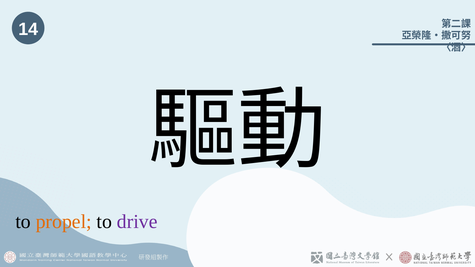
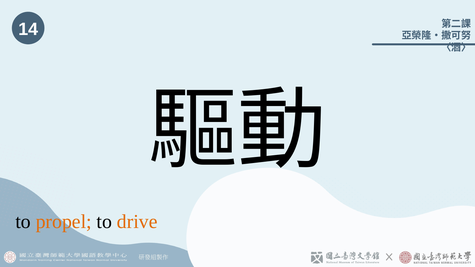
drive colour: purple -> orange (137, 222)
